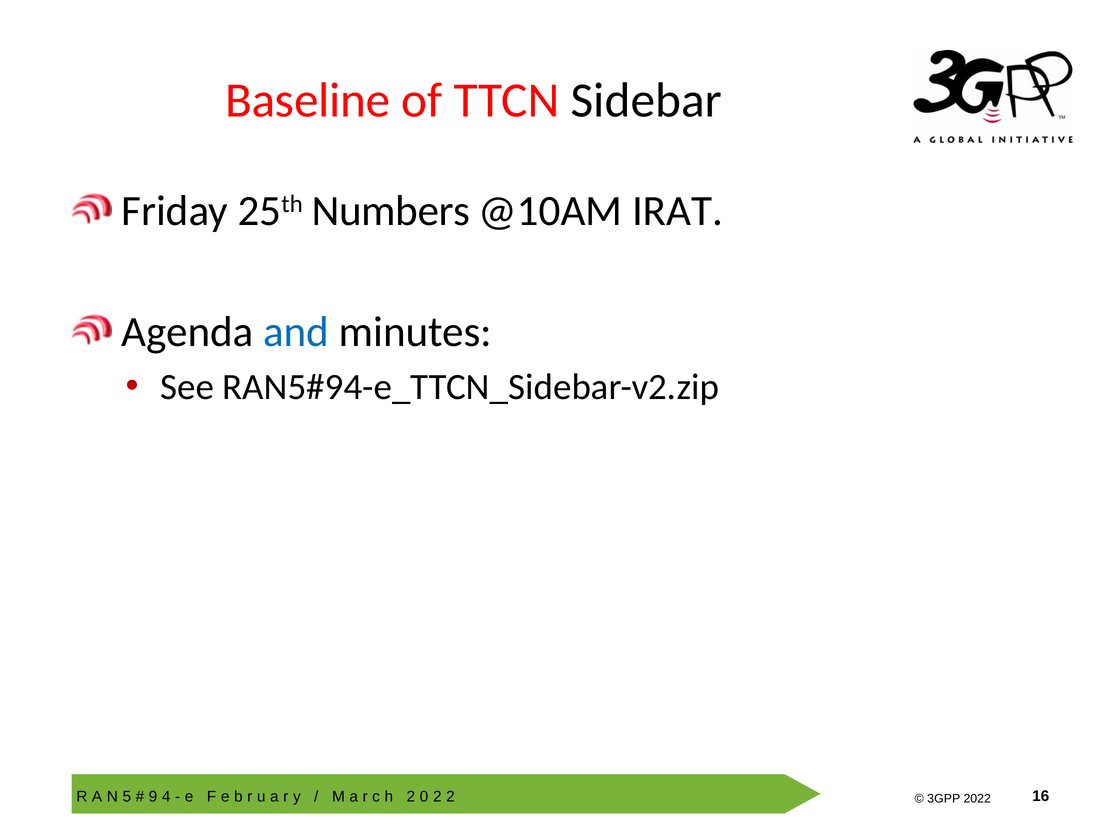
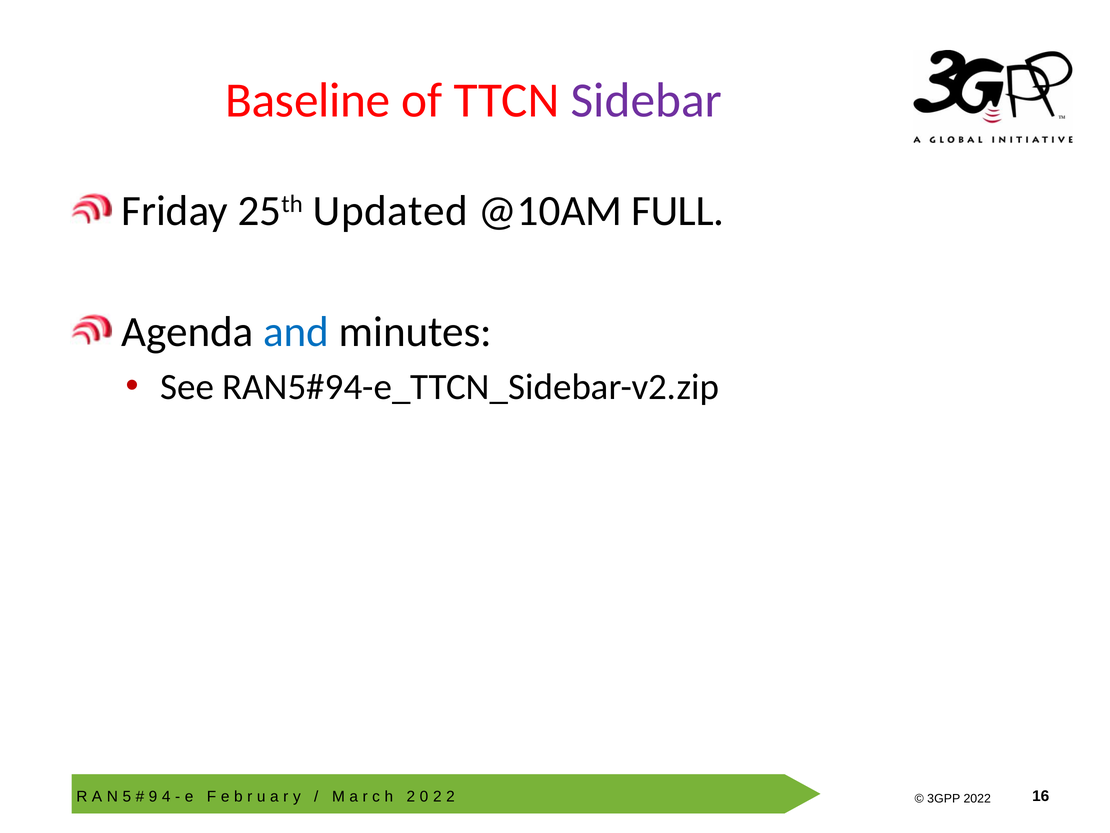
Sidebar colour: black -> purple (646, 101)
Numbers: Numbers -> Updated (390, 211)
IRAT: IRAT -> FULL (678, 211)
